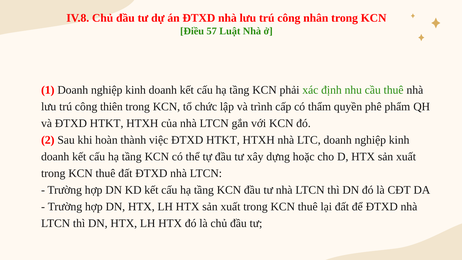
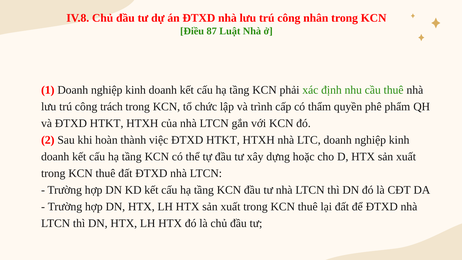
57: 57 -> 87 (212, 31)
thiên: thiên -> trách (111, 107)
